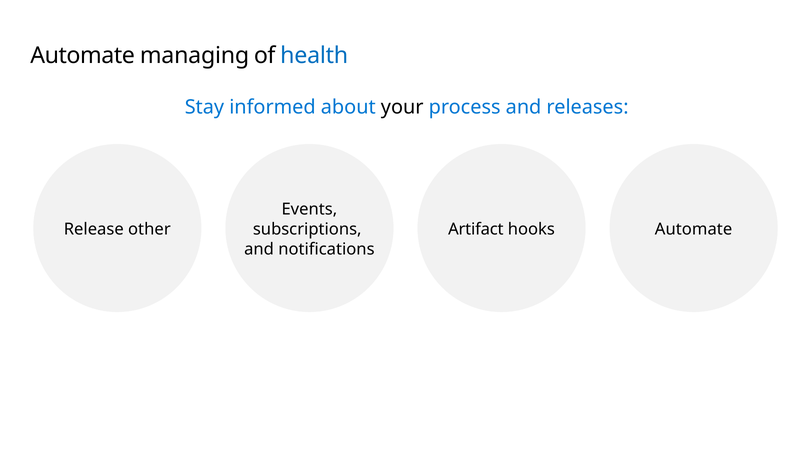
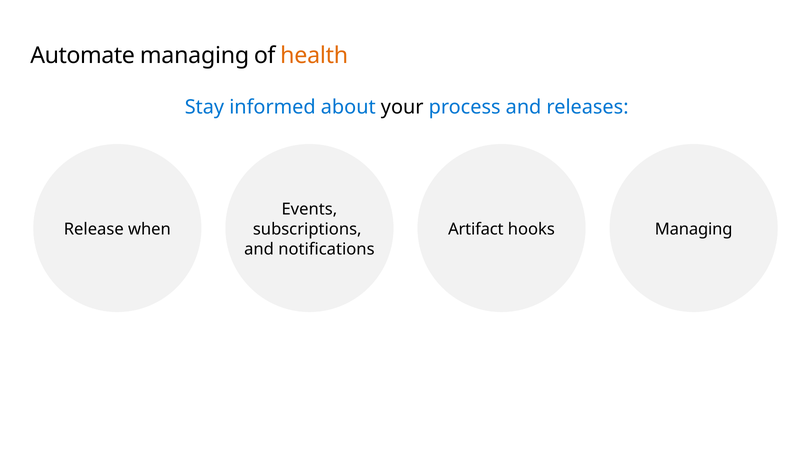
health colour: blue -> orange (314, 55)
other: other -> when (149, 229)
hooks Automate: Automate -> Managing (694, 229)
